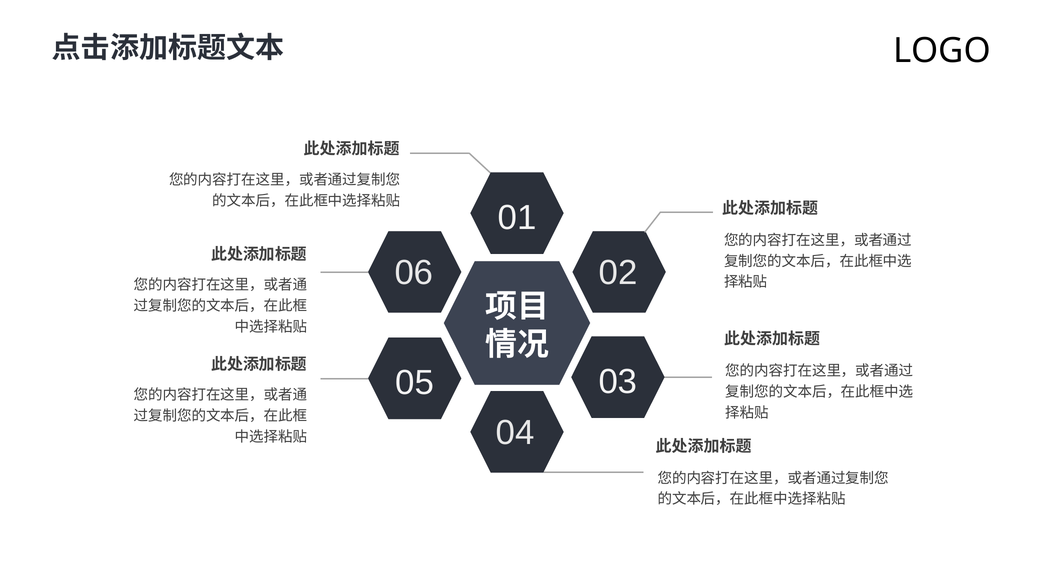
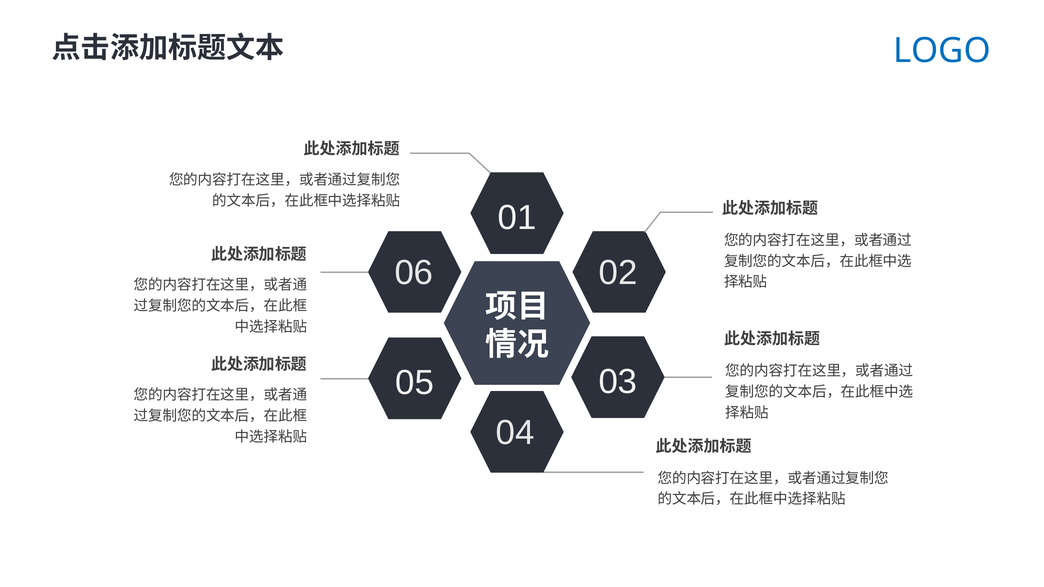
LOGO colour: black -> blue (942, 51)
